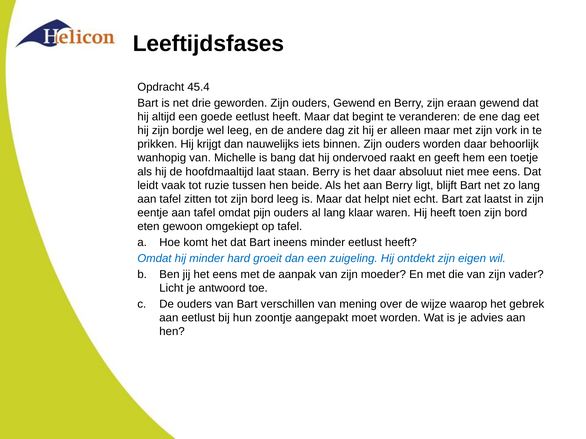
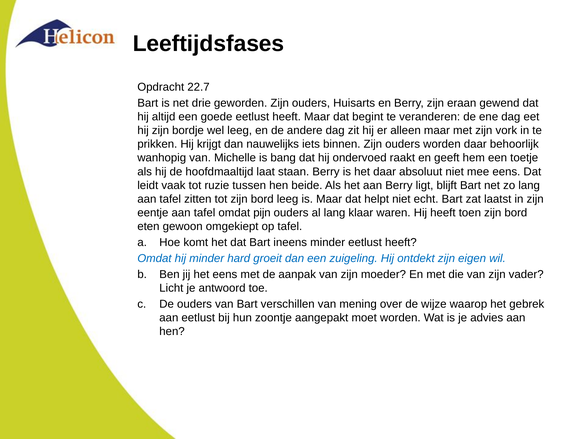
45.4: 45.4 -> 22.7 (198, 87)
ouders Gewend: Gewend -> Huisarts (354, 103)
